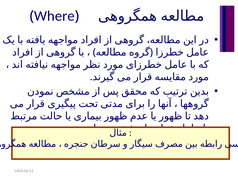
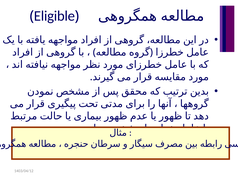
Where: Where -> Eligible (54, 16)
